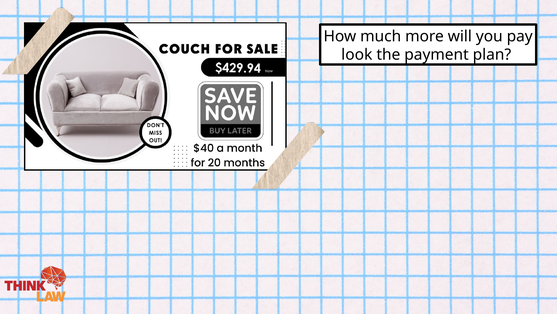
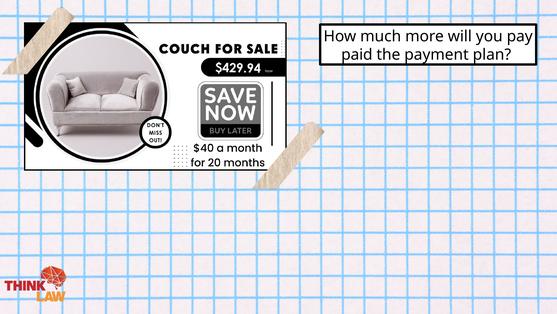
look: look -> paid (357, 55)
